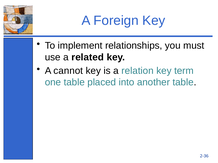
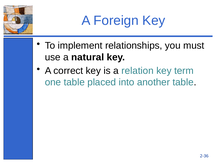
related: related -> natural (88, 57)
cannot: cannot -> correct (68, 71)
